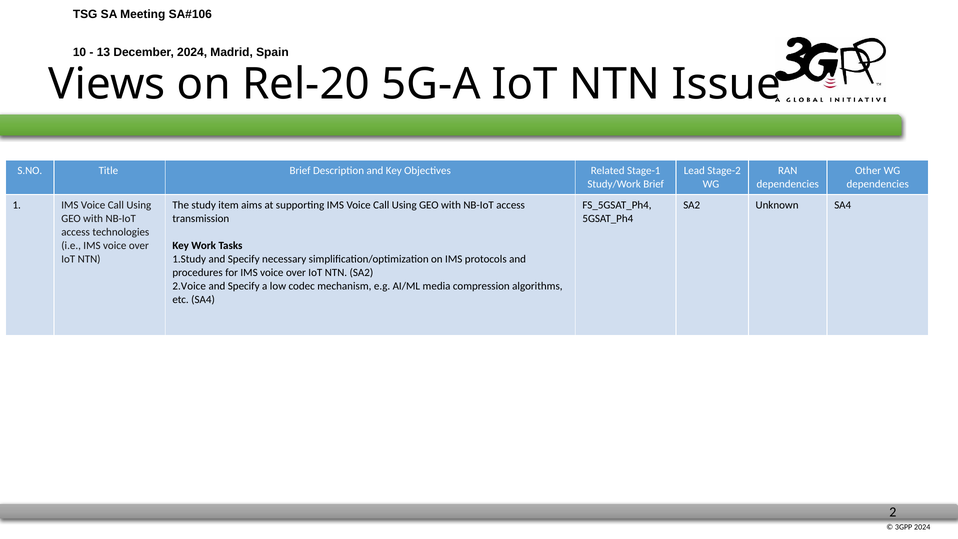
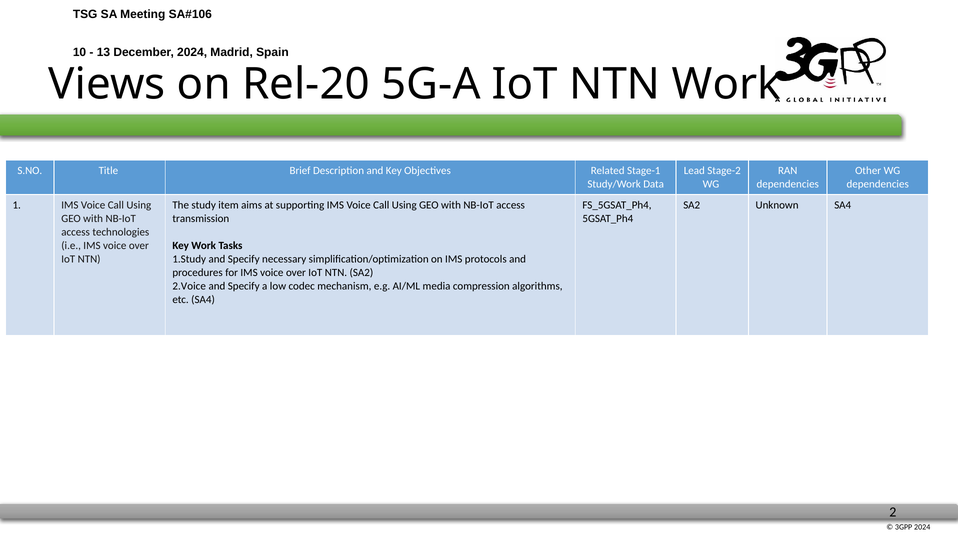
NTN Issue: Issue -> Work (726, 84)
Study/Work Brief: Brief -> Data (654, 184)
